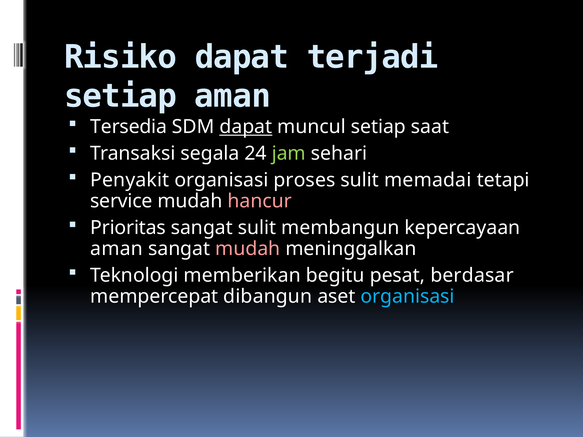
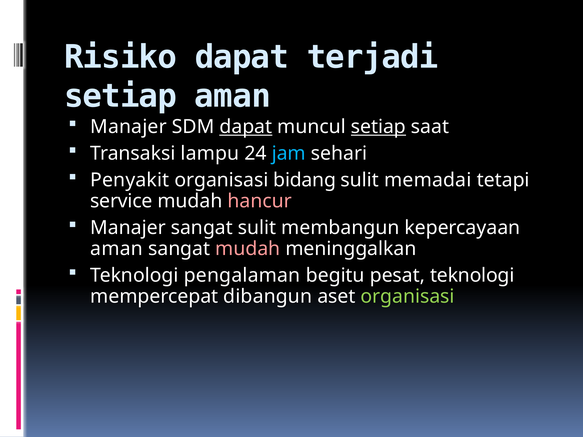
Tersedia: Tersedia -> Manajer (129, 127)
setiap underline: none -> present (378, 127)
segala: segala -> lampu (210, 154)
jam colour: light green -> light blue (289, 154)
proses: proses -> bidang (305, 180)
Prioritas: Prioritas -> Manajer (128, 228)
memberikan: memberikan -> pengalaman (242, 276)
pesat berdasar: berdasar -> teknologi (472, 276)
organisasi colour: light blue -> light green (408, 296)
